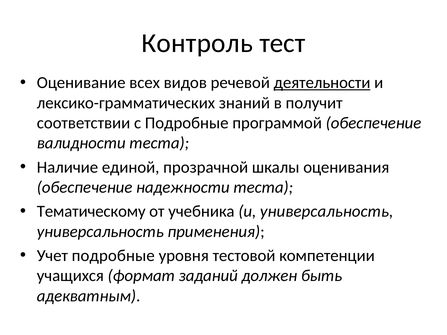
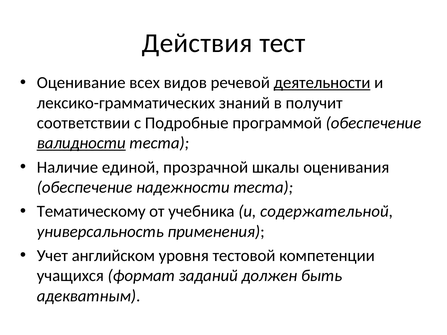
Контроль: Контроль -> Действия (197, 43)
валидности underline: none -> present (81, 143)
и универсальность: универсальность -> содержательной (327, 212)
Учет подробные: подробные -> английском (113, 256)
